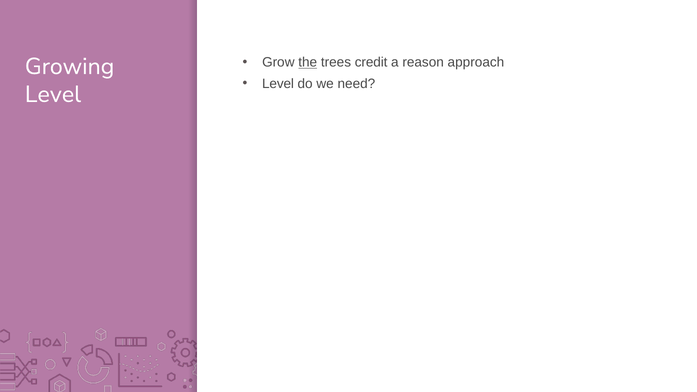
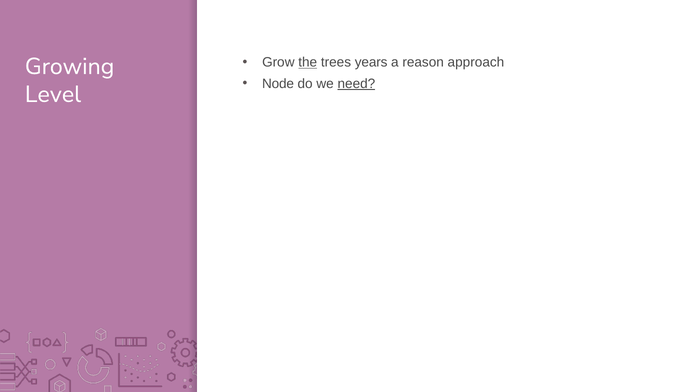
credit: credit -> years (371, 62)
Level: Level -> Node (278, 84)
need underline: none -> present (356, 84)
